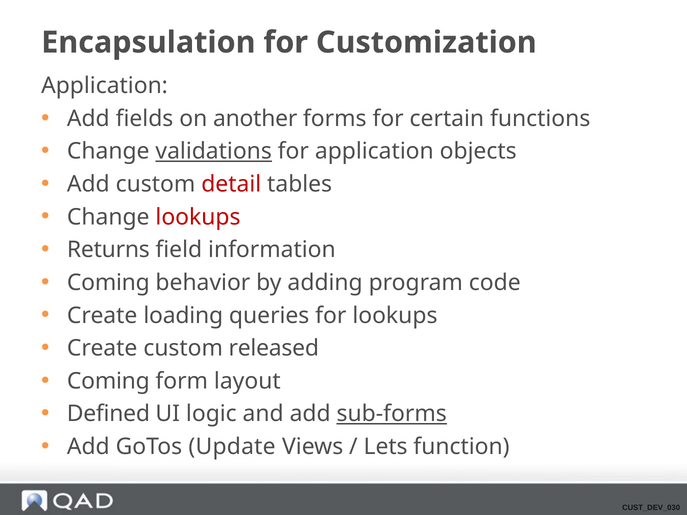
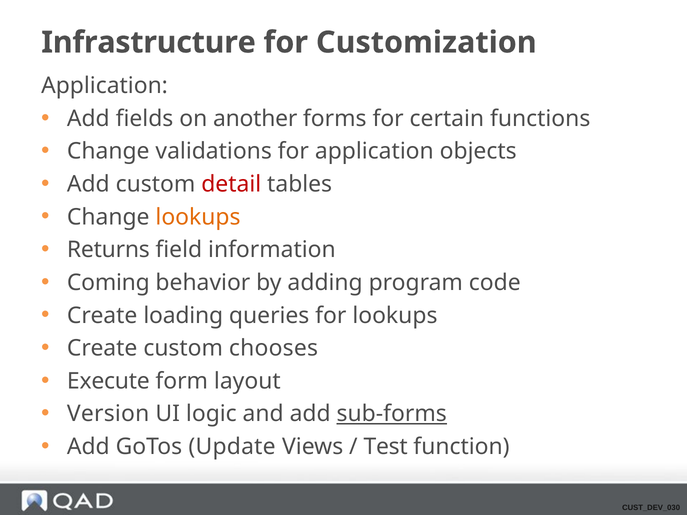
Encapsulation: Encapsulation -> Infrastructure (149, 42)
validations underline: present -> none (214, 151)
lookups colour: red -> orange (198, 217)
released: released -> chooses (274, 348)
Coming: Coming -> Execute (108, 381)
Defined: Defined -> Version (108, 414)
Lets: Lets -> Test (386, 447)
